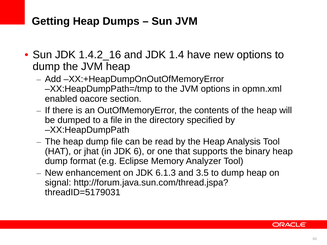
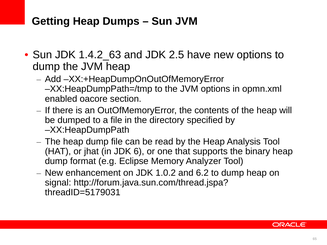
1.4.2_16: 1.4.2_16 -> 1.4.2_63 (100, 55)
1.4: 1.4 -> 2.5 (176, 55)
6.1.3: 6.1.3 -> 1.0.2 (166, 173)
3.5: 3.5 -> 6.2 (202, 173)
